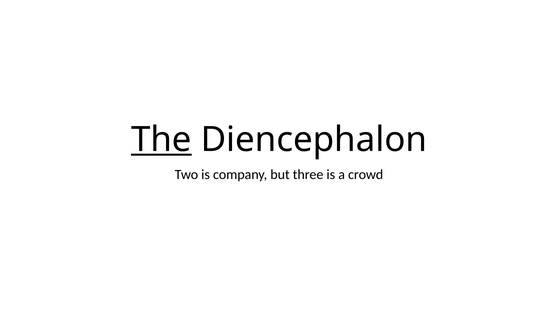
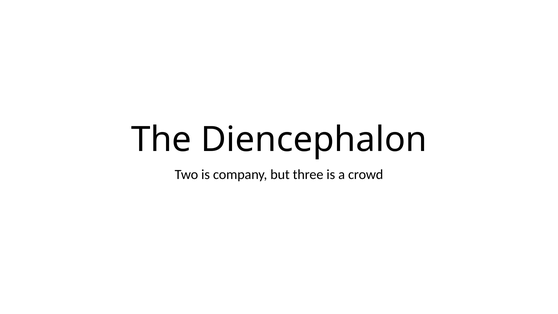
The underline: present -> none (161, 139)
